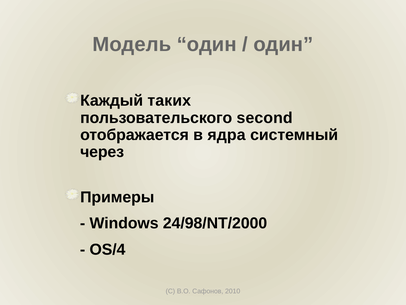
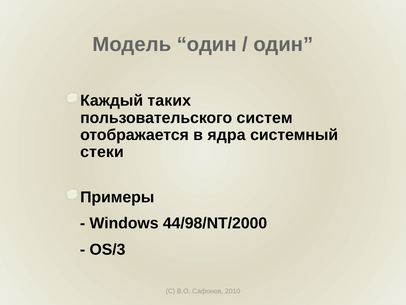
second: second -> систем (265, 118)
через: через -> стеки (102, 152)
24/98/NT/2000: 24/98/NT/2000 -> 44/98/NT/2000 (215, 223)
OS/4: OS/4 -> OS/3 (107, 249)
